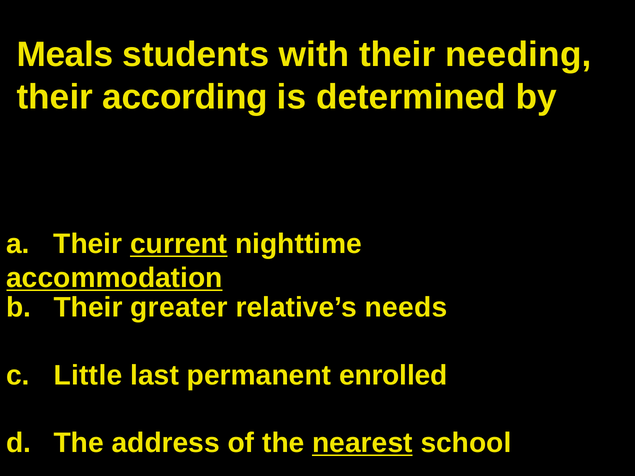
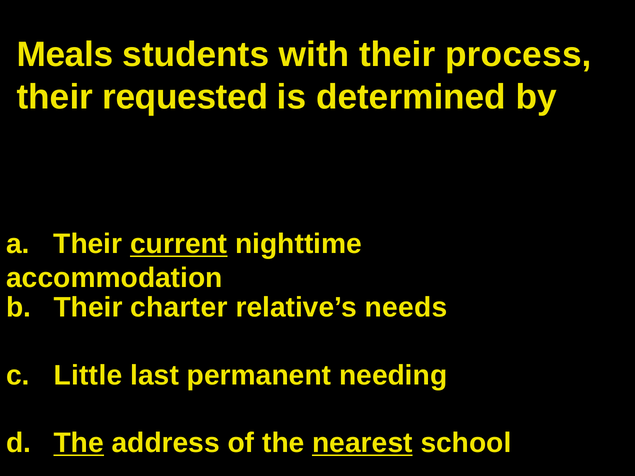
needing: needing -> process (518, 55)
according: according -> requested (185, 97)
accommodation underline: present -> none (114, 278)
greater: greater -> charter (179, 308)
enrolled: enrolled -> needing (393, 376)
The underline: none -> present (79, 443)
